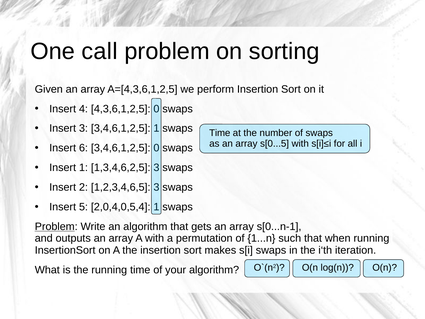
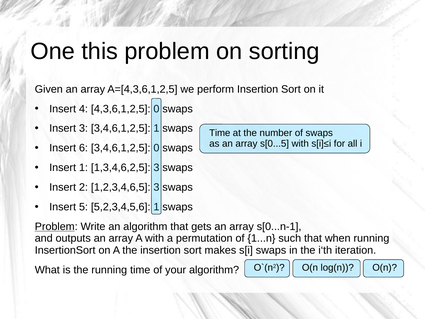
call: call -> this (100, 51)
2,0,4,0,5,4: 2,0,4,0,5,4 -> 5,2,3,4,5,6 (121, 207)
